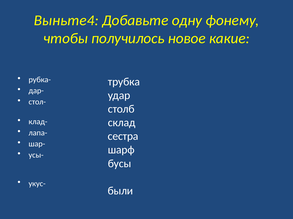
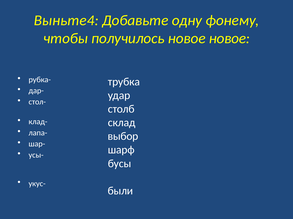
новое какие: какие -> новое (229, 38)
сестра: сестра -> выбор (123, 137)
